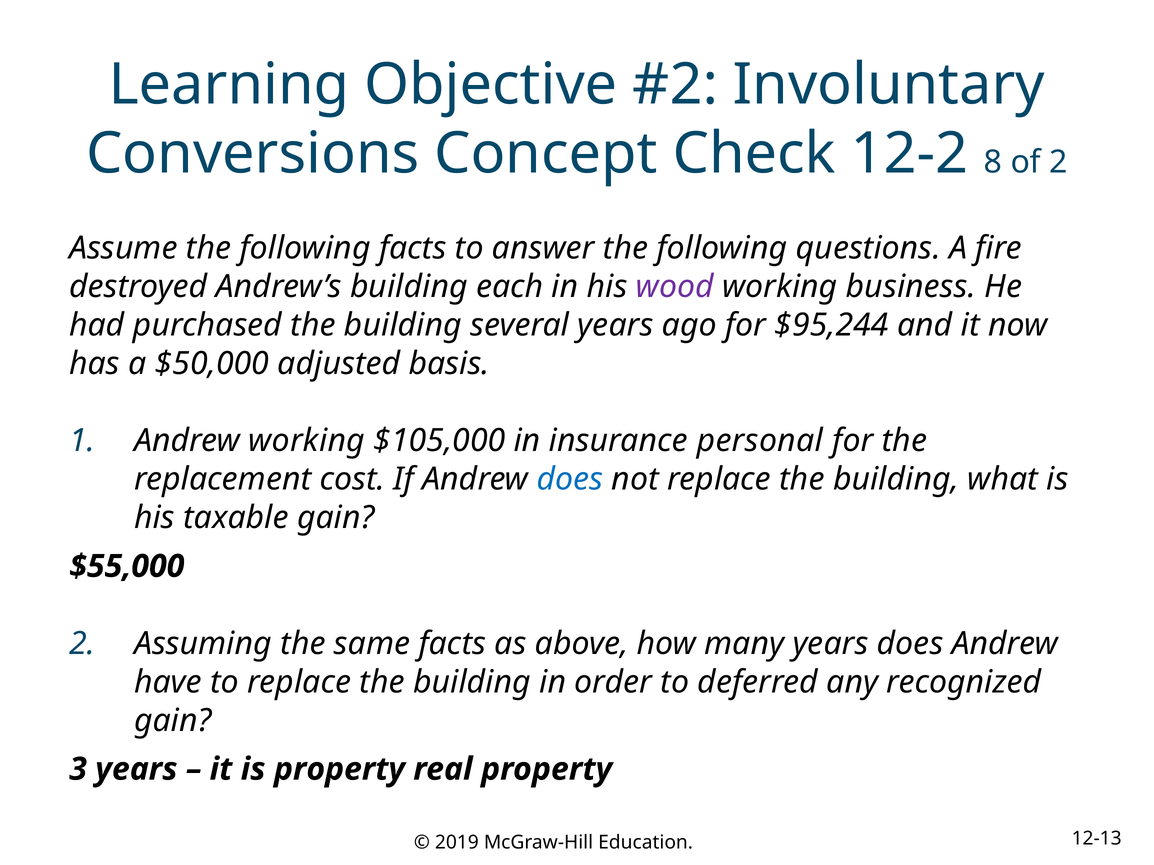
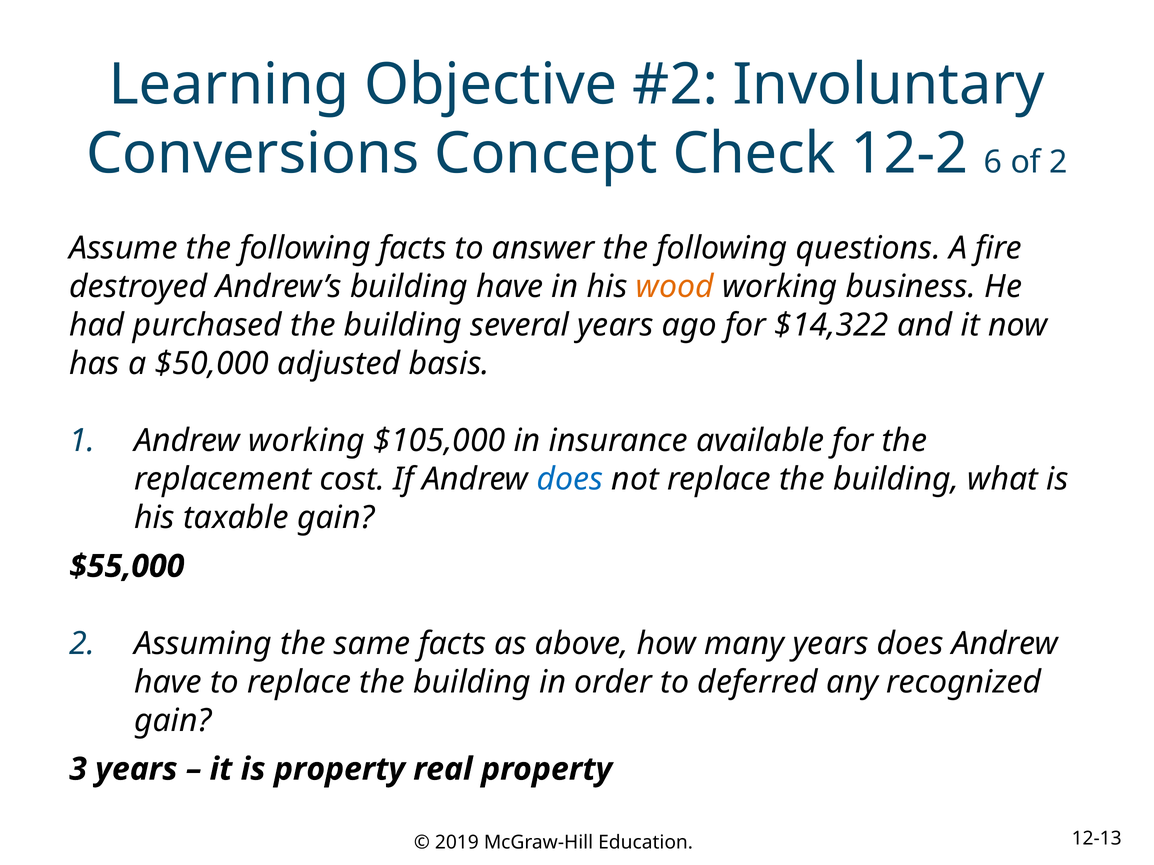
8: 8 -> 6 (993, 162)
building each: each -> have (510, 287)
wood colour: purple -> orange (675, 287)
$95,244: $95,244 -> $14,322 (832, 325)
personal: personal -> available (760, 441)
